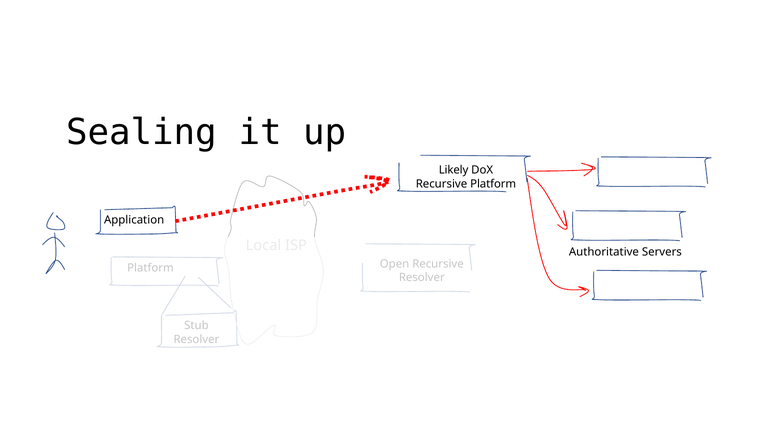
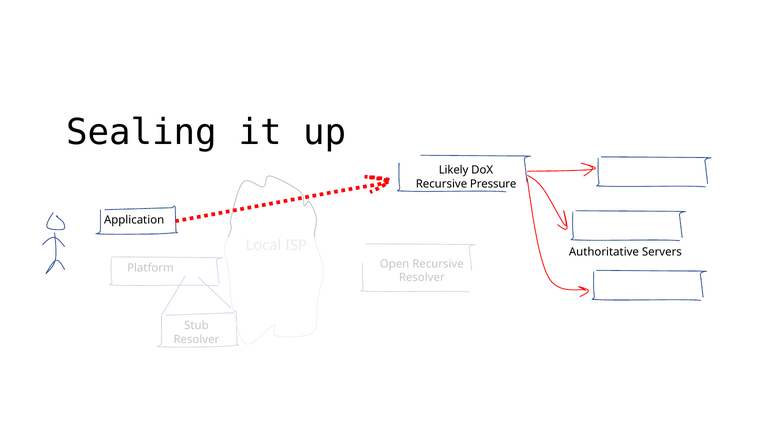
Recursive Platform: Platform -> Pressure (493, 184)
